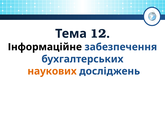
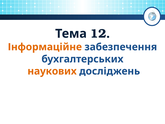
Інформаційне colour: black -> orange (45, 47)
